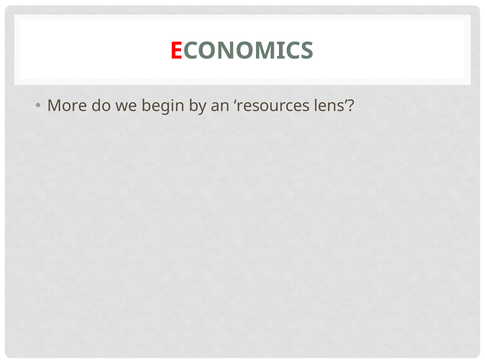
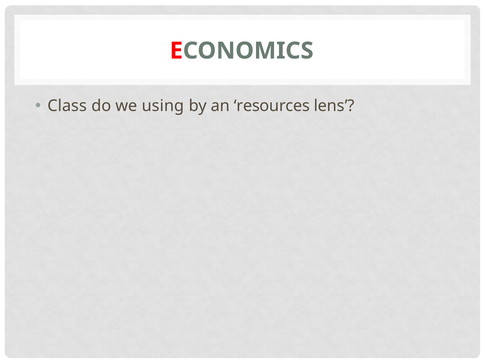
More: More -> Class (67, 106)
begin: begin -> using (163, 106)
